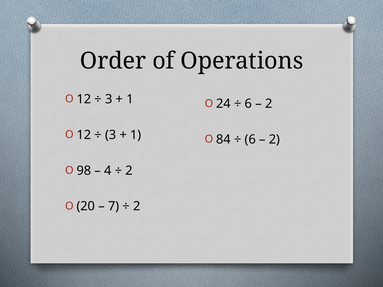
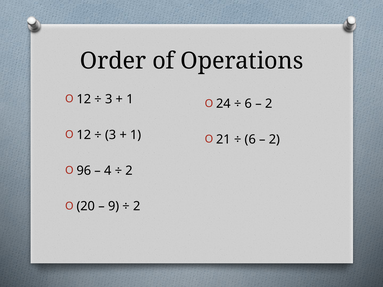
84: 84 -> 21 (223, 140)
98: 98 -> 96 (84, 171)
7: 7 -> 9 (114, 206)
